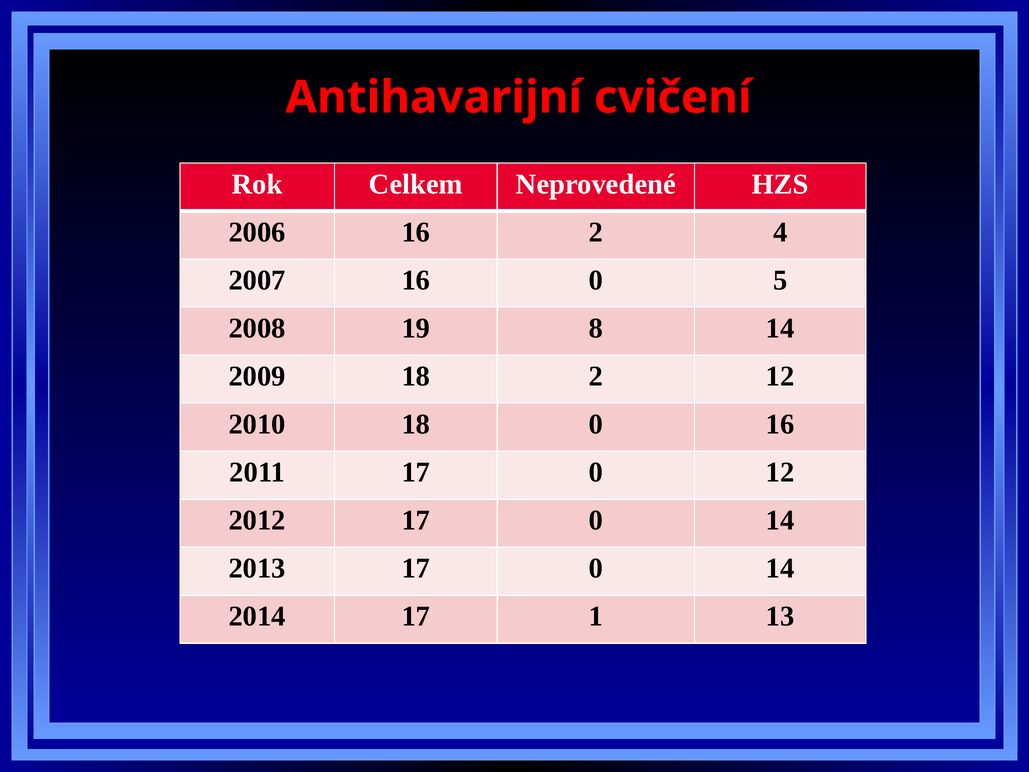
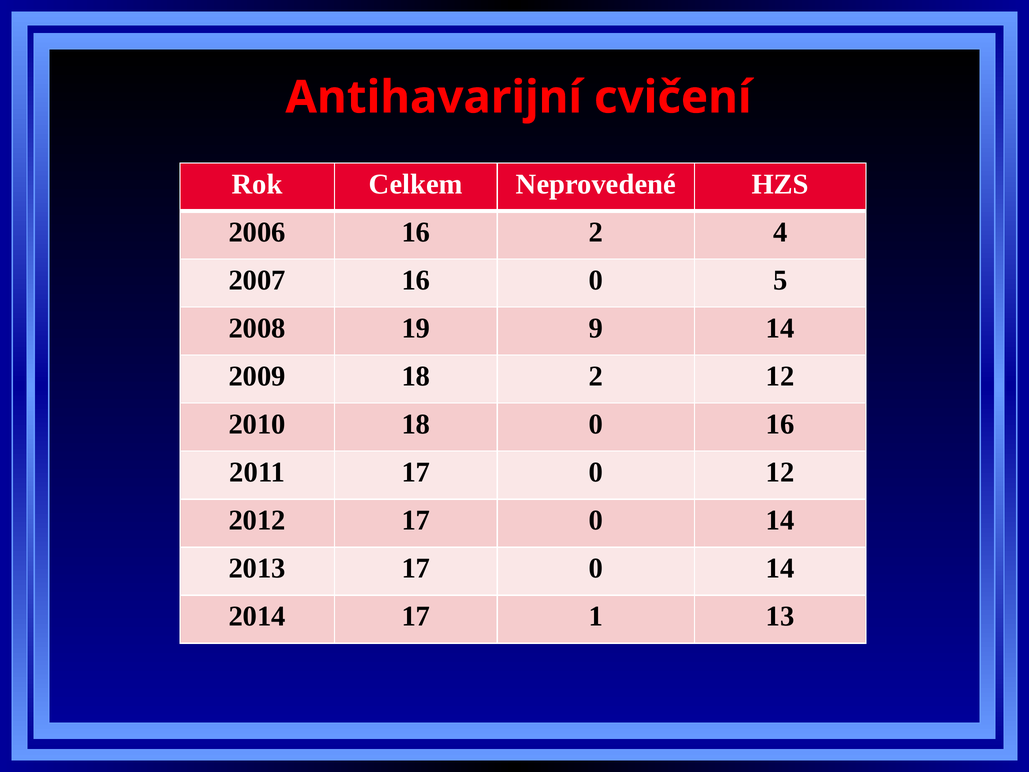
8: 8 -> 9 (596, 328)
